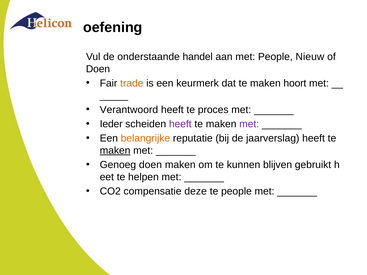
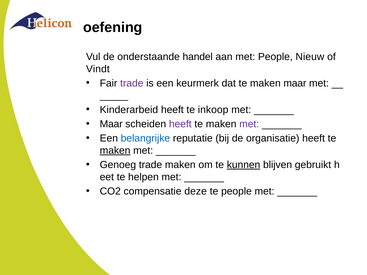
Doen: Doen -> Vindt (98, 69)
trade colour: orange -> purple (132, 83)
maken hoort: hoort -> maar (295, 83)
Verantwoord: Verantwoord -> Kinderarbeid (129, 110)
proces: proces -> inkoop (213, 110)
Ieder: Ieder -> Maar (111, 124)
belangrijke colour: orange -> blue (145, 138)
jaarverslag: jaarverslag -> organisatie (273, 138)
Genoeg doen: doen -> trade (151, 165)
kunnen underline: none -> present (244, 165)
